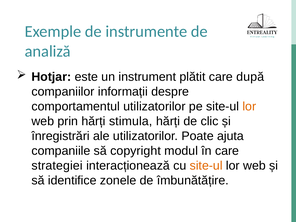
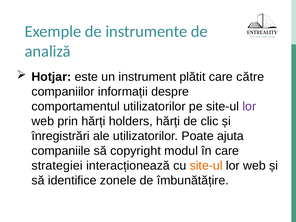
după: după -> către (250, 77)
lor colour: orange -> purple (249, 106)
stimula: stimula -> holders (131, 121)
